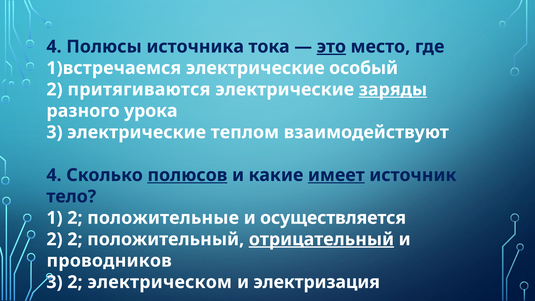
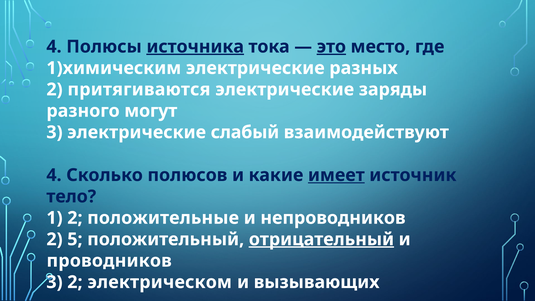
источника underline: none -> present (195, 47)
1)встречаемся: 1)встречаемся -> 1)химическим (114, 68)
особый: особый -> разных (363, 68)
заряды underline: present -> none (393, 89)
урока: урока -> могут (151, 111)
теплом: теплом -> слабый (245, 132)
полюсов underline: present -> none (187, 175)
осуществляется: осуществляется -> непроводников (333, 218)
2 2: 2 -> 5 (75, 239)
электризация: электризация -> вызывающих (317, 282)
